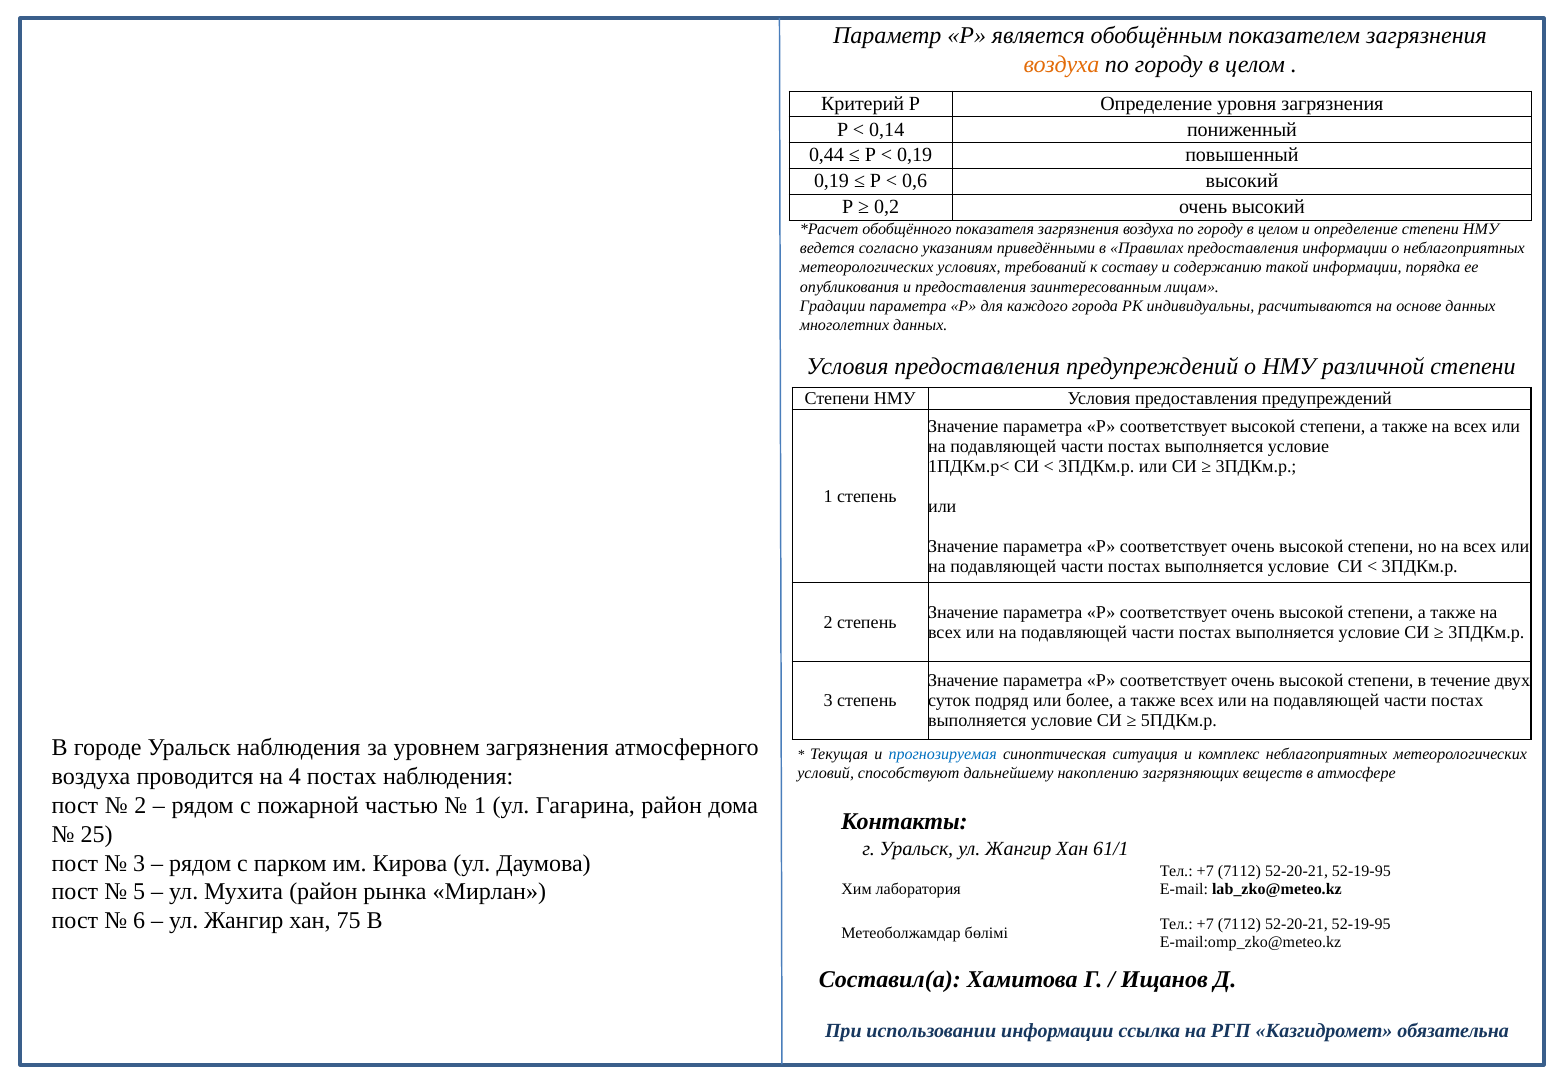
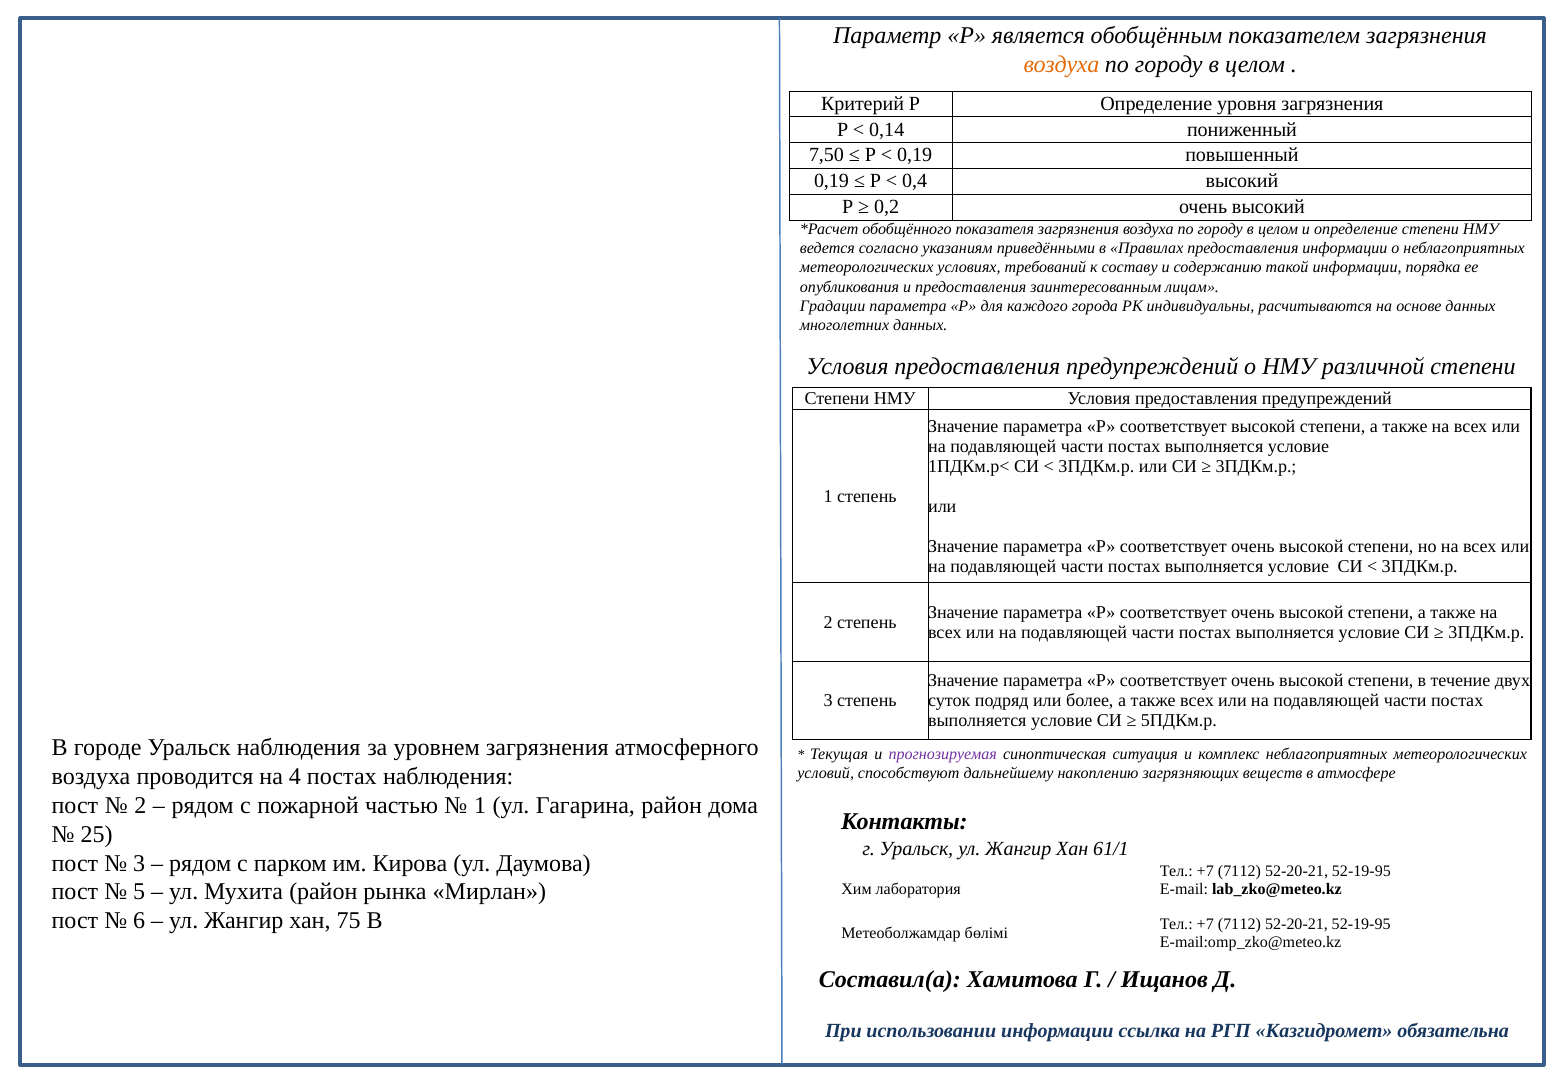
0,44: 0,44 -> 7,50 (826, 155)
0,6: 0,6 -> 0,4 (915, 181)
прогнозируемая colour: blue -> purple (943, 754)
